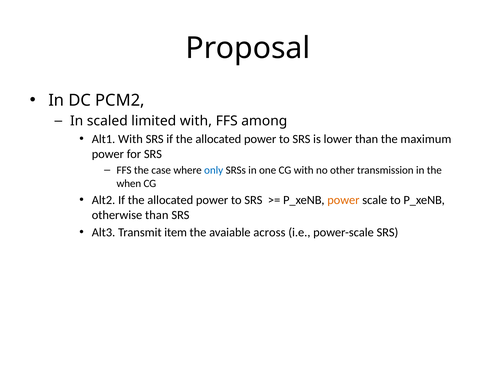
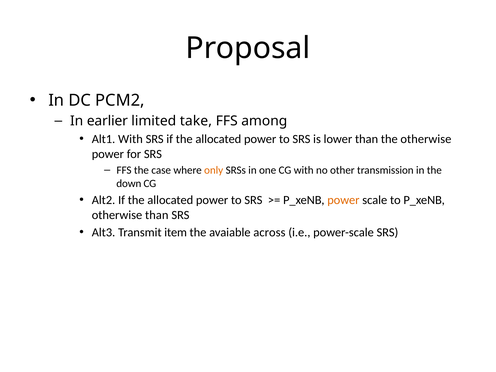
scaled: scaled -> earlier (107, 121)
limited with: with -> take (196, 121)
the maximum: maximum -> otherwise (426, 139)
only colour: blue -> orange (214, 170)
when: when -> down (129, 183)
